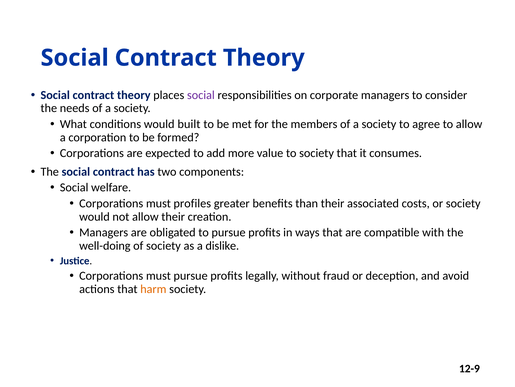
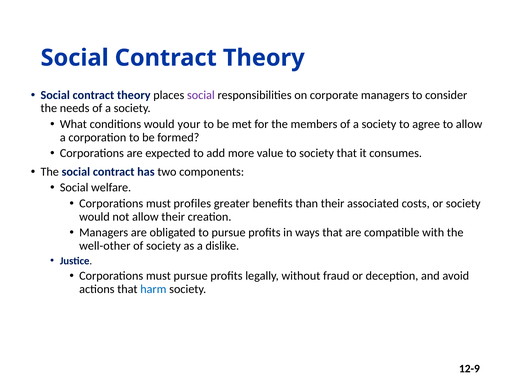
built: built -> your (189, 124)
well-doing: well-doing -> well-other (105, 245)
harm colour: orange -> blue (153, 289)
